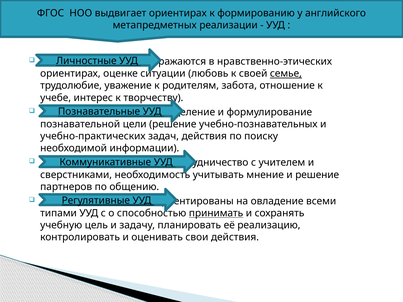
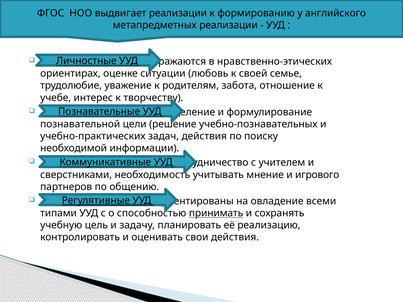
выдвигает ориентирах: ориентирах -> реализации (178, 13)
семье underline: present -> none (286, 74)
и решение: решение -> игрового (317, 175)
